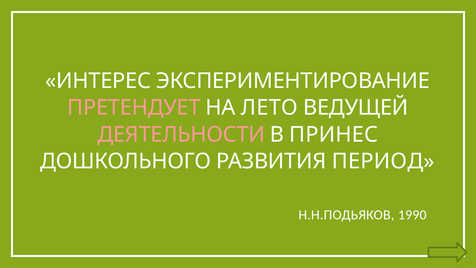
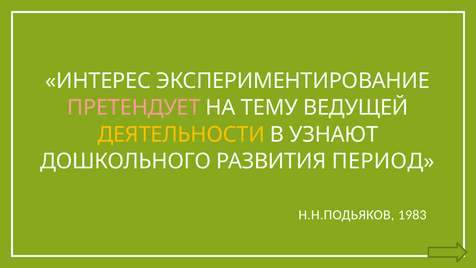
ЛЕТО: ЛЕТО -> ТЕМУ (269, 108)
ДЕЯТЕЛЬНОСТИ colour: pink -> yellow (181, 134)
ПРИНЕС: ПРИНЕС -> УЗНАЮТ (334, 134)
1990: 1990 -> 1983 (412, 215)
